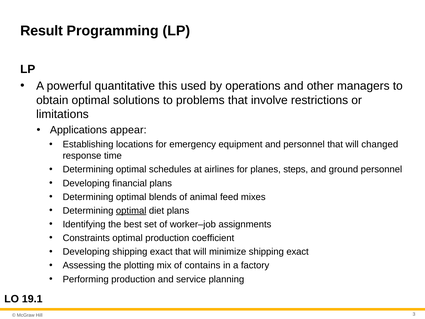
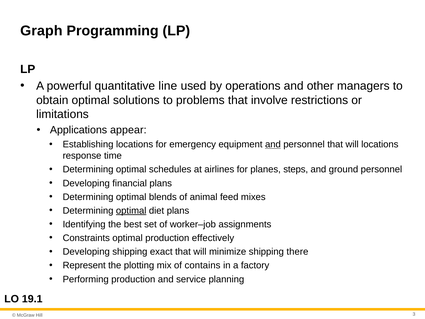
Result: Result -> Graph (41, 31)
this: this -> line (168, 86)
and underline: none -> present (273, 144)
will changed: changed -> locations (380, 144)
coefficient: coefficient -> effectively (213, 238)
minimize shipping exact: exact -> there (297, 252)
Assessing: Assessing -> Represent (84, 265)
